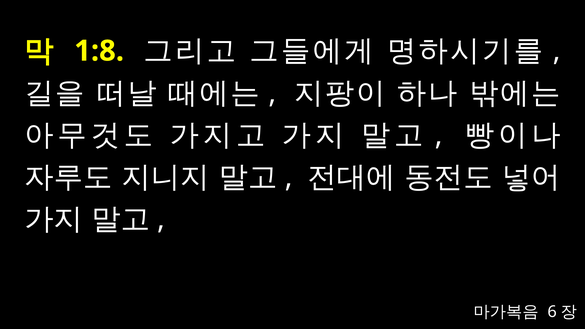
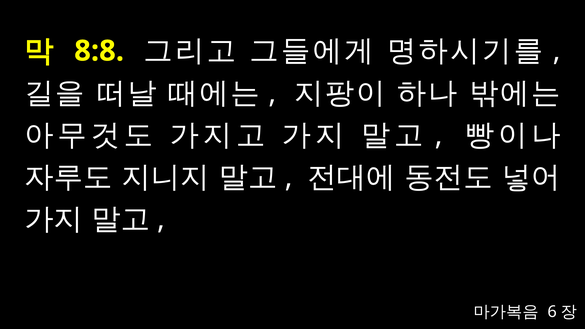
1:8: 1:8 -> 8:8 (99, 51)
